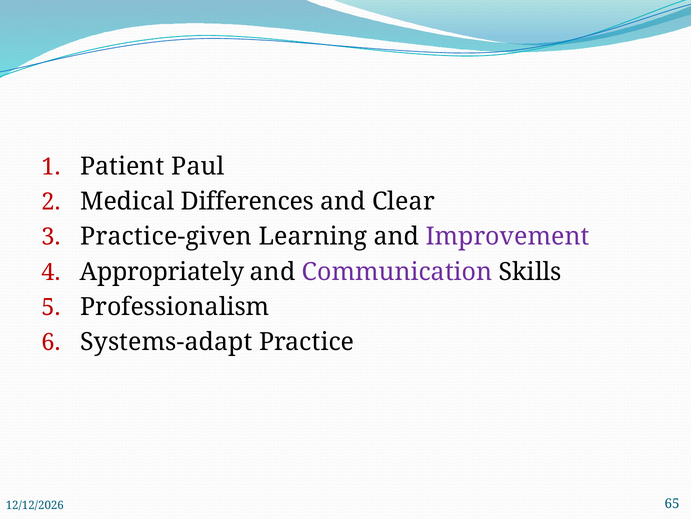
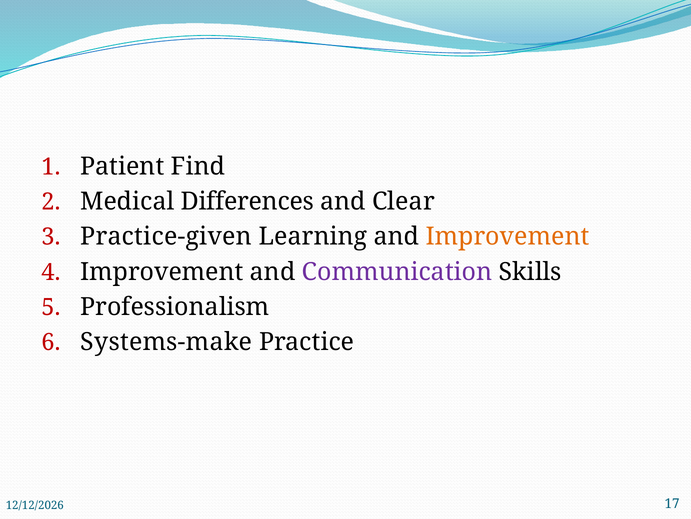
Paul: Paul -> Find (198, 166)
Improvement colour: purple -> orange (508, 236)
Appropriately: Appropriately -> Improvement (162, 271)
Systems-adapt: Systems-adapt -> Systems-make (166, 341)
65: 65 -> 17 (672, 503)
